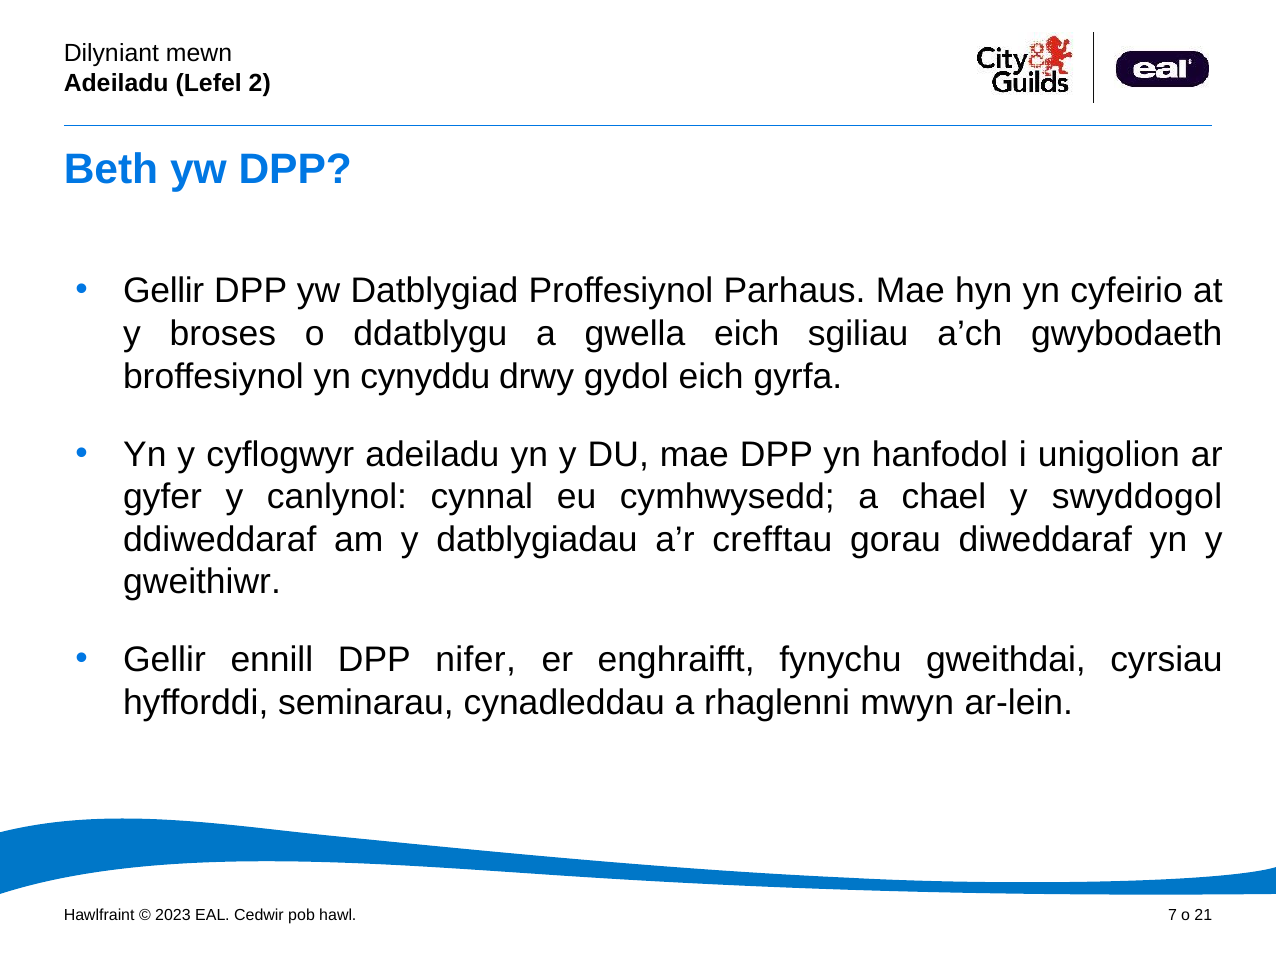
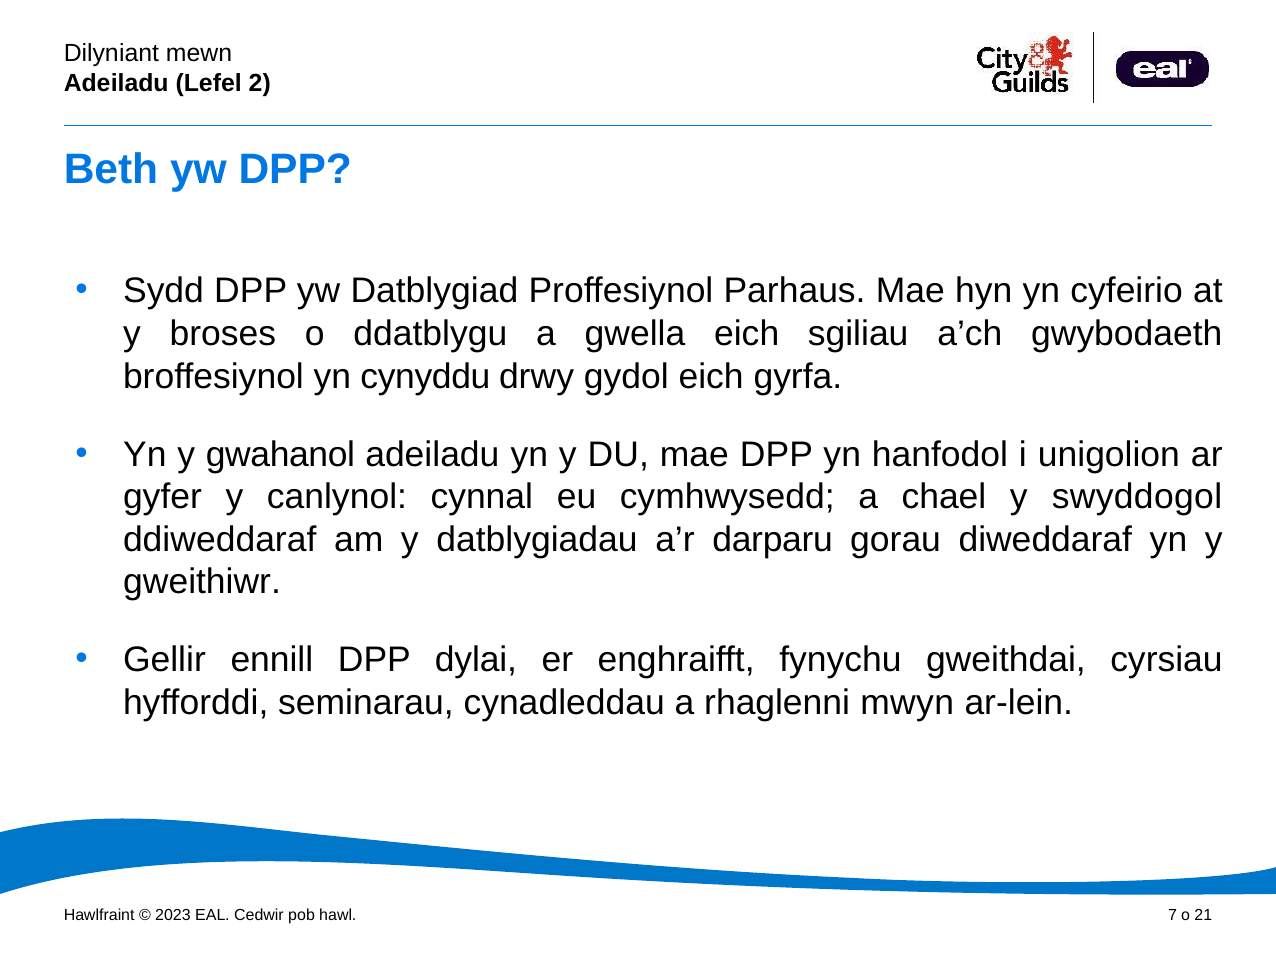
Gellir: Gellir -> Sydd (164, 291)
cyflogwyr: cyflogwyr -> gwahanol (280, 454)
crefftau: crefftau -> darparu (773, 539)
nifer: nifer -> dylai (476, 660)
